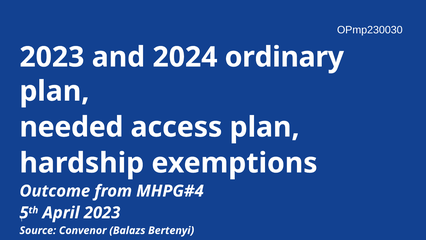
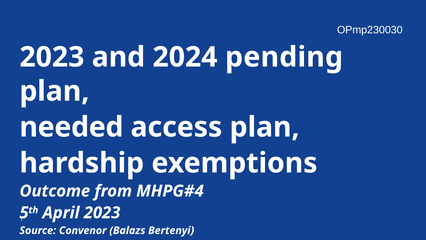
ordinary: ordinary -> pending (284, 57)
